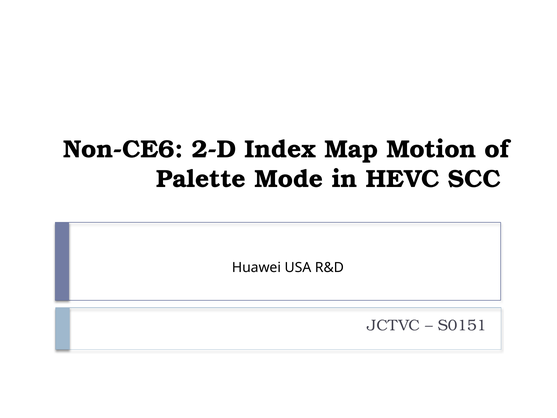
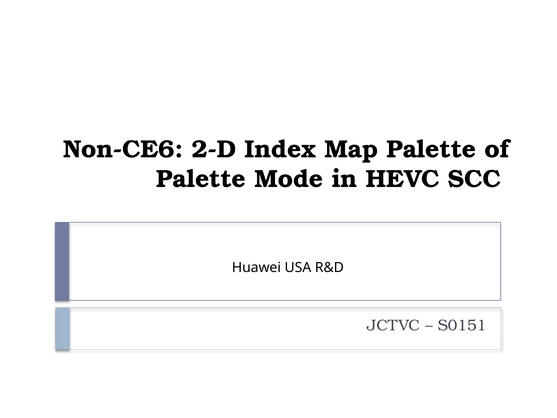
Map Motion: Motion -> Palette (431, 149)
